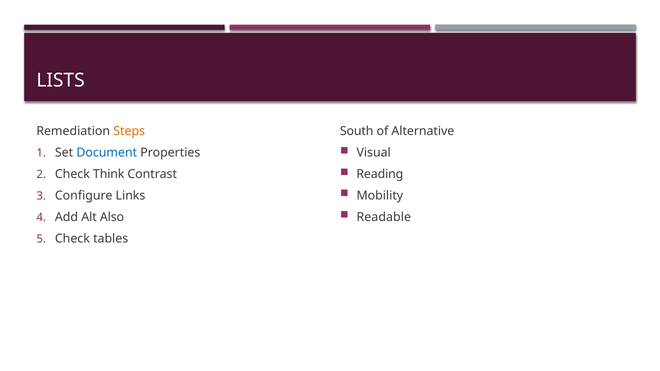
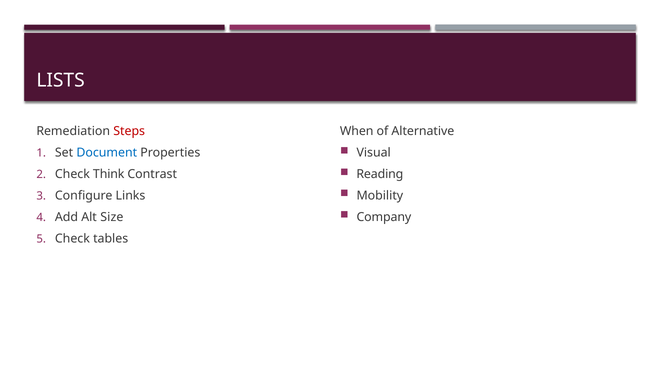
Steps colour: orange -> red (129, 131)
South: South -> When (357, 131)
Readable: Readable -> Company (384, 217)
Also: Also -> Size (112, 217)
